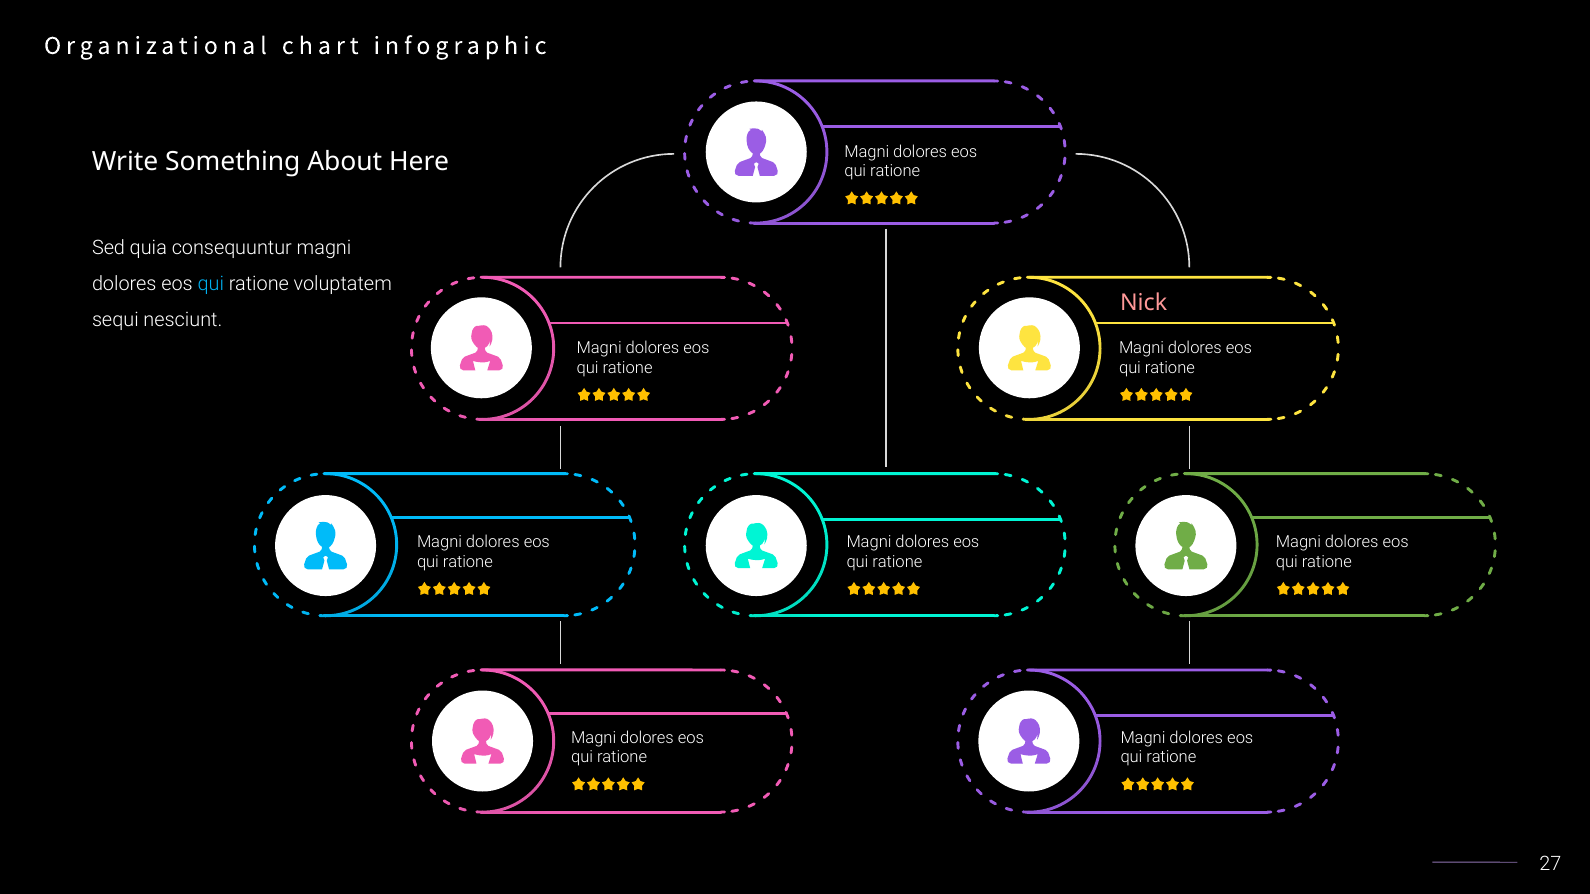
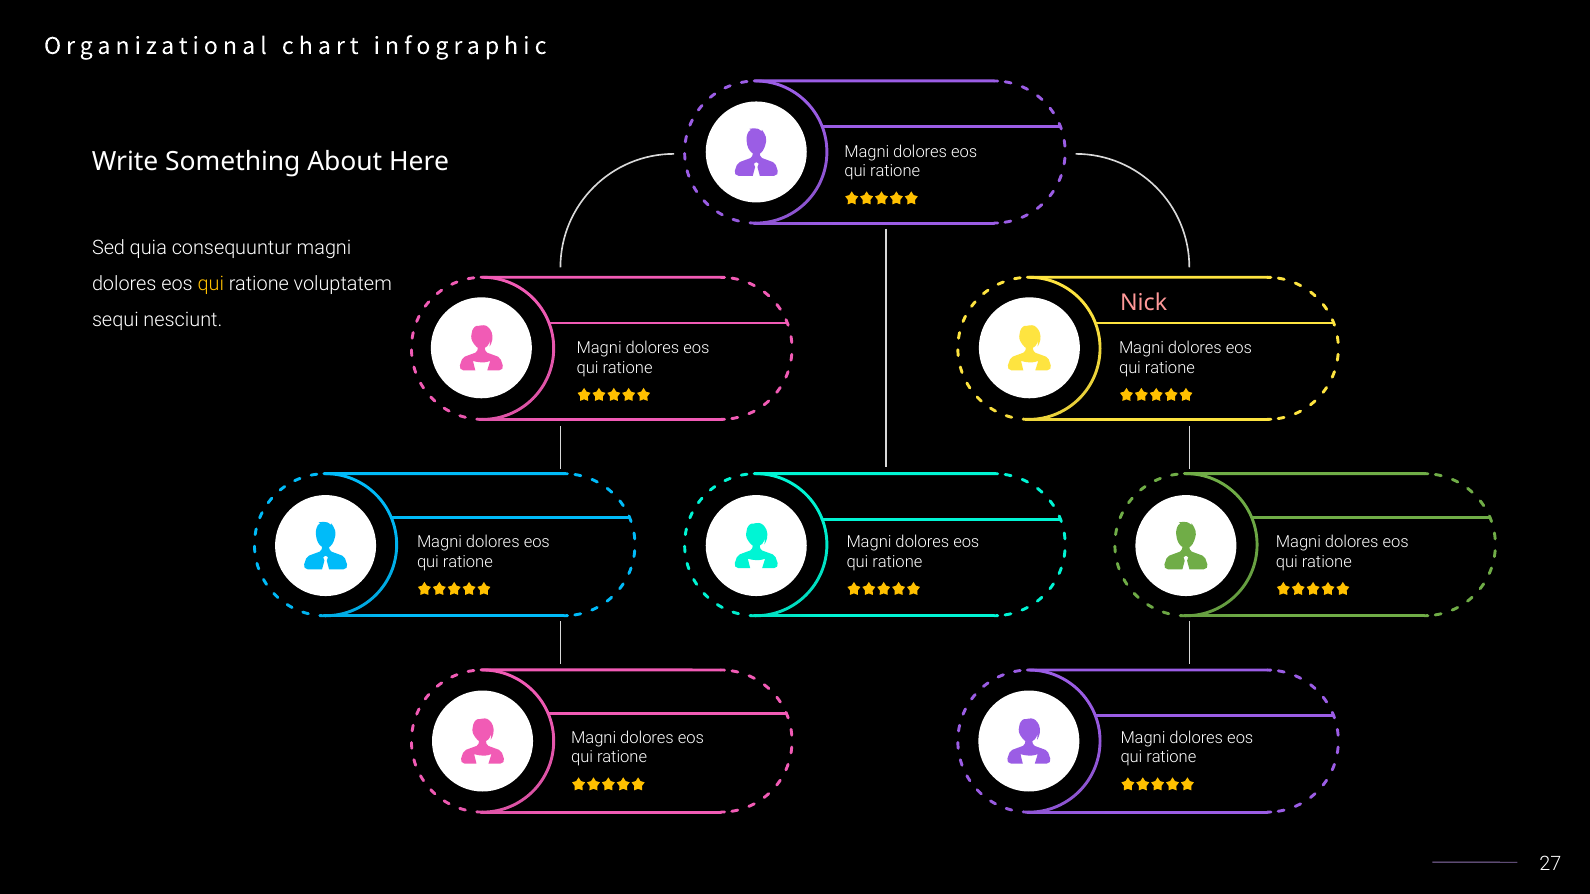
qui colour: light blue -> yellow (211, 284)
